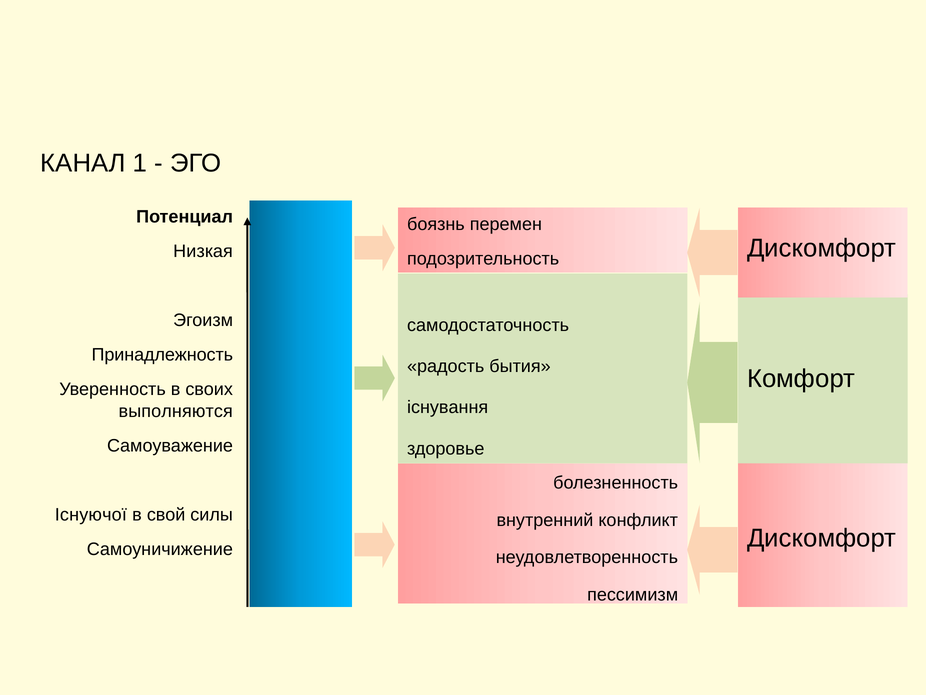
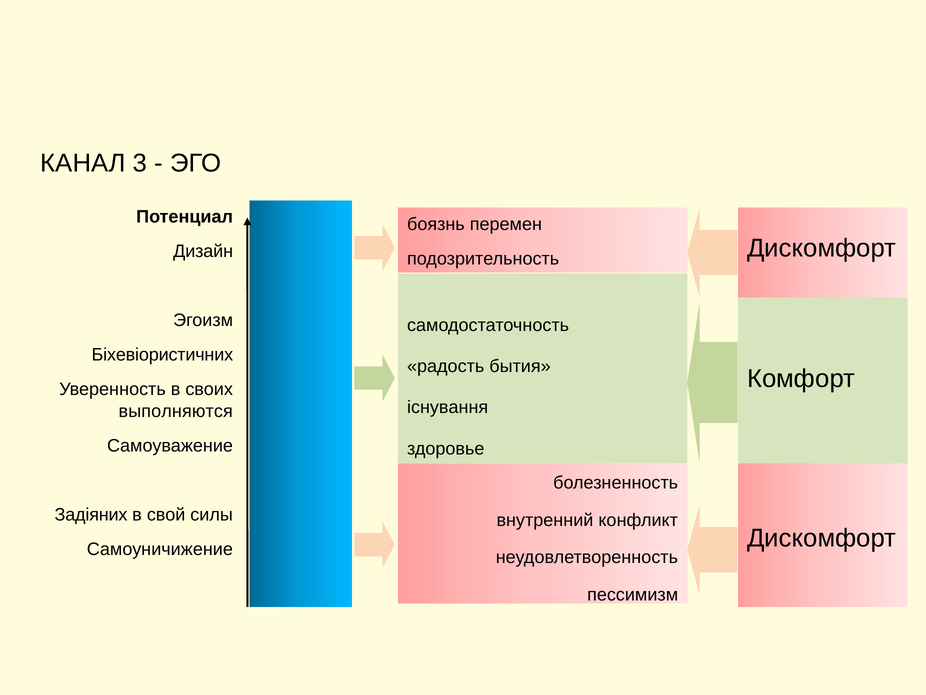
1: 1 -> 3 (140, 163)
Низкая: Низкая -> Дизайн (203, 251)
Принадлежность: Принадлежность -> Біхевіористичних (162, 355)
Існуючої: Існуючої -> Задіяних (91, 514)
